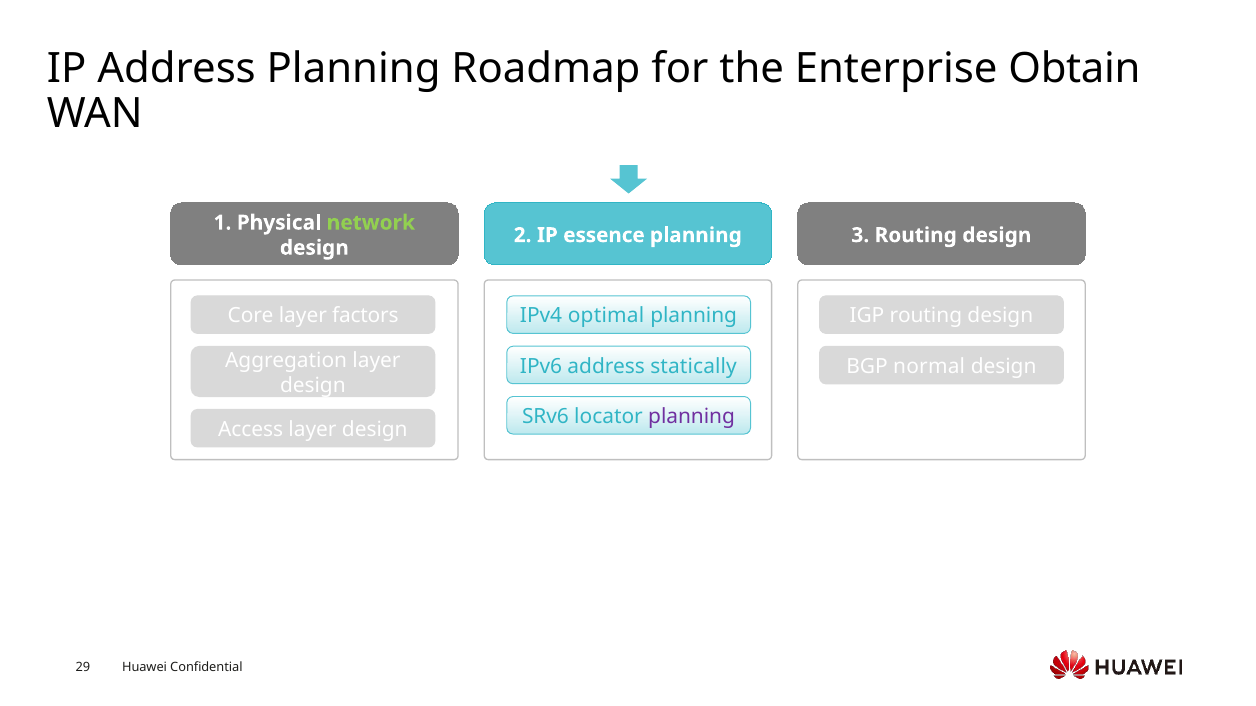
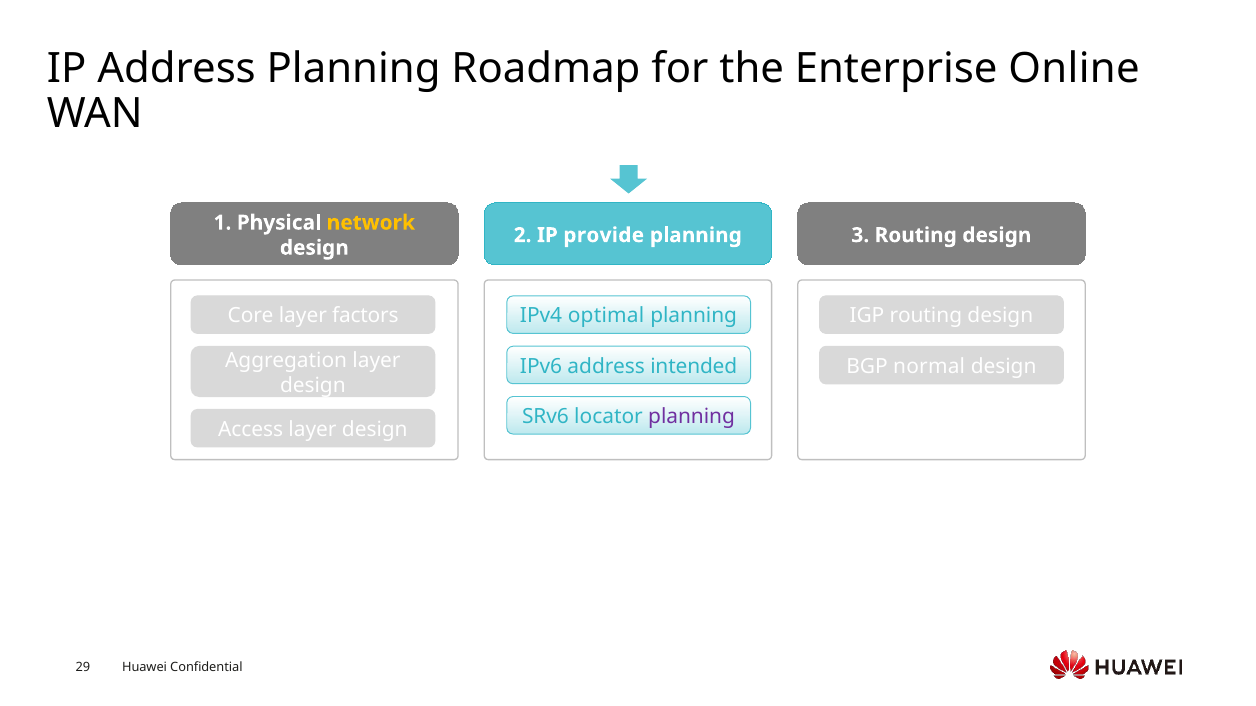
Obtain: Obtain -> Online (1074, 68)
network colour: light green -> yellow (371, 223)
essence: essence -> provide (604, 235)
statically: statically -> intended (694, 367)
